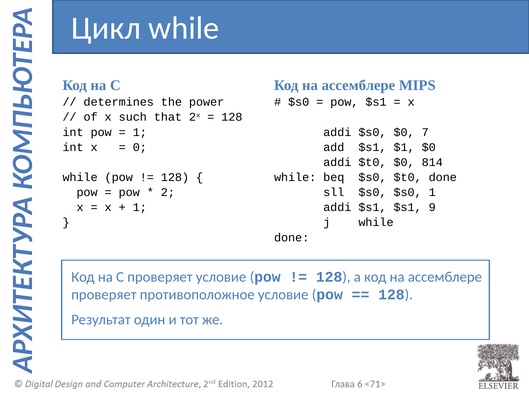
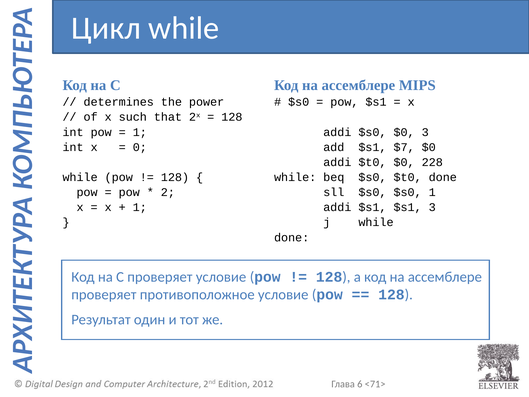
$0 7: 7 -> 3 (425, 132)
$1: $1 -> $7 (404, 147)
814: 814 -> 228 (432, 162)
$s1 9: 9 -> 3 (432, 207)
